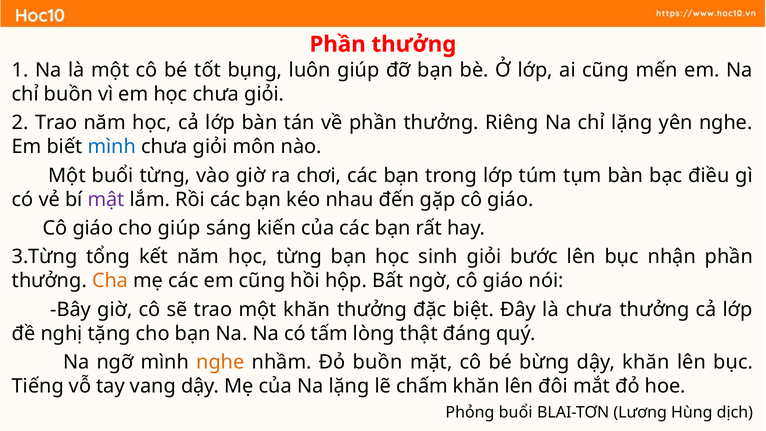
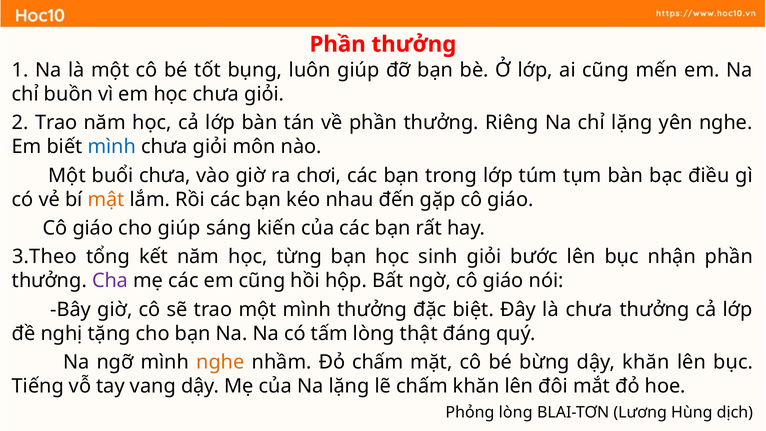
buổi từng: từng -> chưa (165, 175)
mật colour: purple -> orange (106, 199)
3.Từng: 3.Từng -> 3.Theo (44, 257)
Cha colour: orange -> purple (110, 281)
một khăn: khăn -> mình (307, 310)
Đỏ buồn: buồn -> chấm (378, 362)
Phỏng buổi: buổi -> lòng (516, 412)
